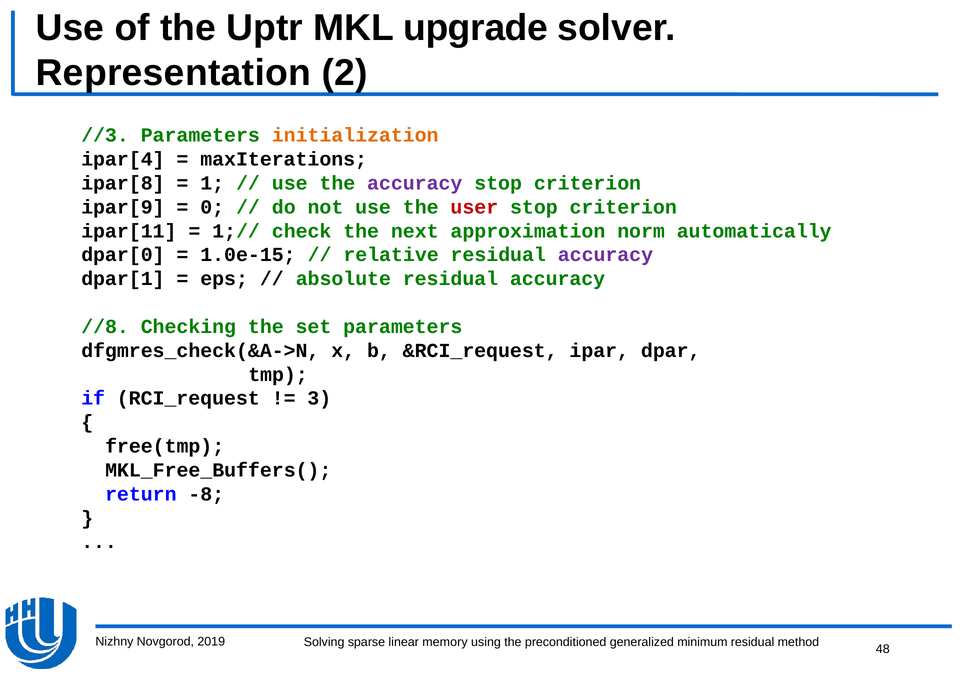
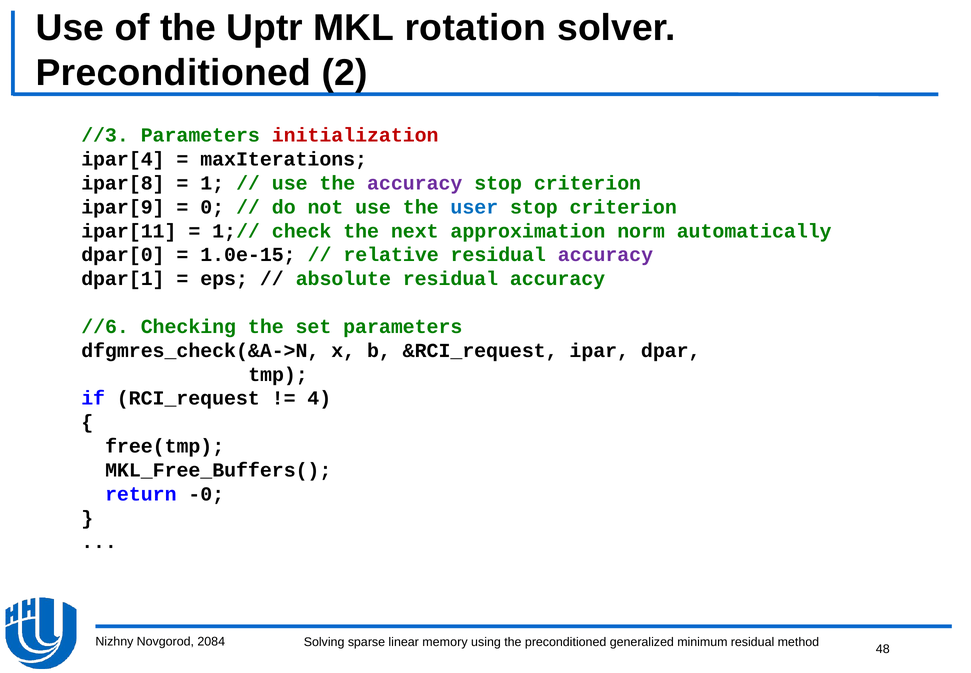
upgrade: upgrade -> rotation (475, 28)
Representation: Representation -> Preconditioned (173, 73)
initialization colour: orange -> red (355, 135)
user colour: red -> blue (474, 207)
//8: //8 -> //6 (105, 326)
3: 3 -> 4 (319, 398)
-8: -8 -> -0 (206, 493)
2019: 2019 -> 2084 (211, 641)
